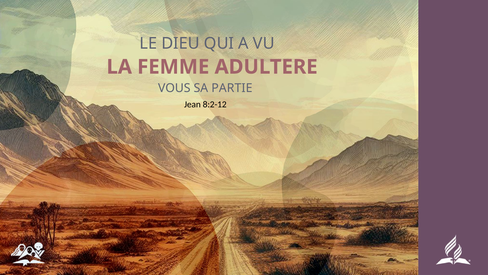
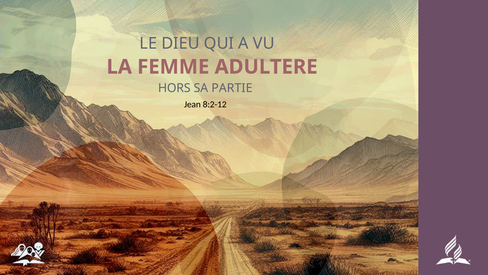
VOUS: VOUS -> HORS (174, 88)
